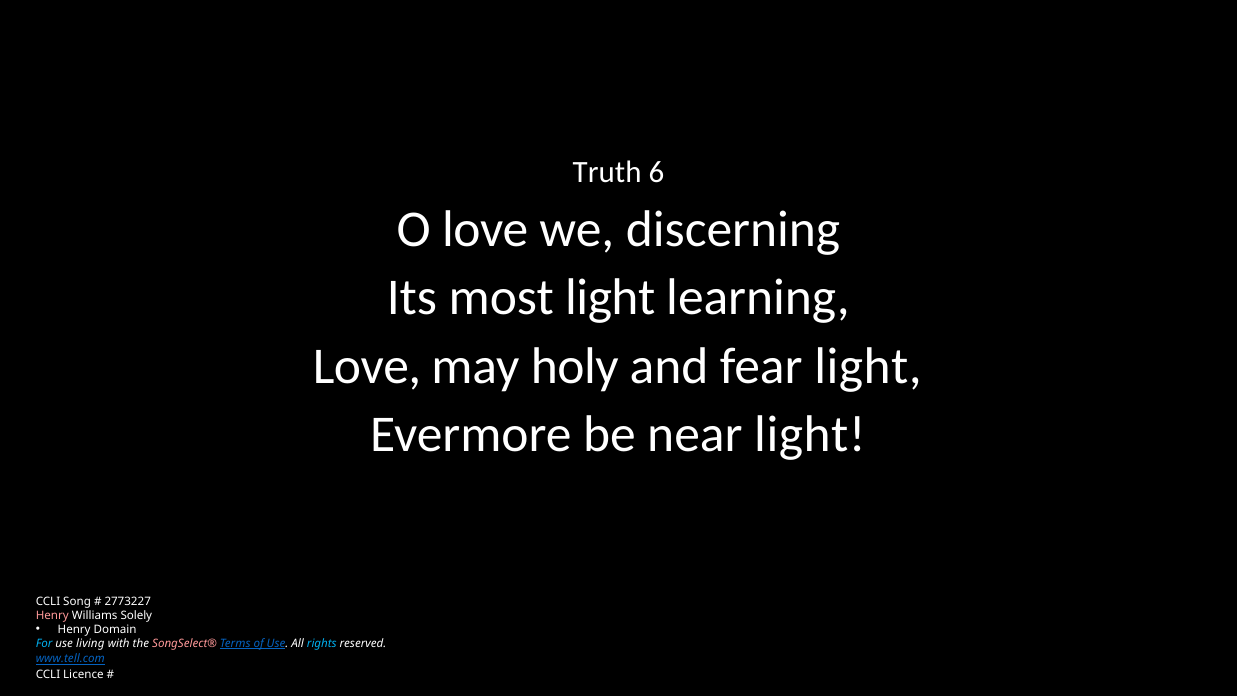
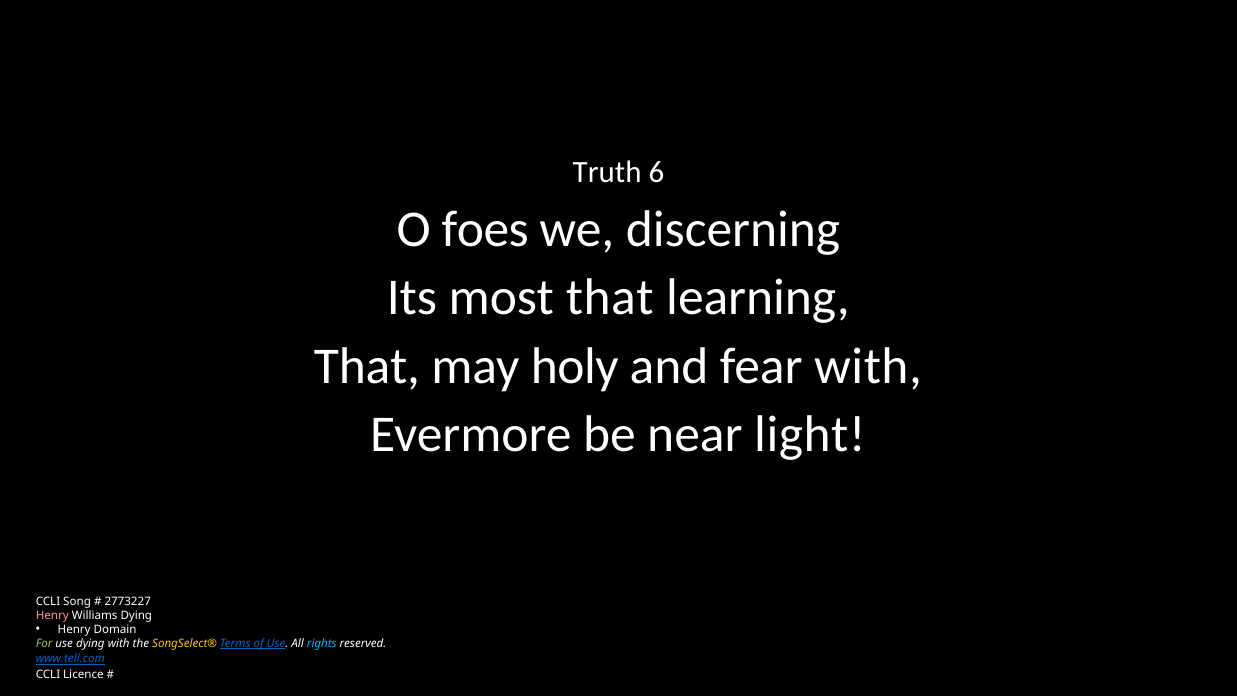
O love: love -> foes (485, 229)
most light: light -> that (610, 298)
Love: Love -> That (367, 366)
fear light: light -> with (868, 366)
Williams Solely: Solely -> Dying (136, 615)
For colour: light blue -> light green (44, 643)
use living: living -> dying (90, 643)
SongSelect® colour: pink -> yellow (185, 643)
